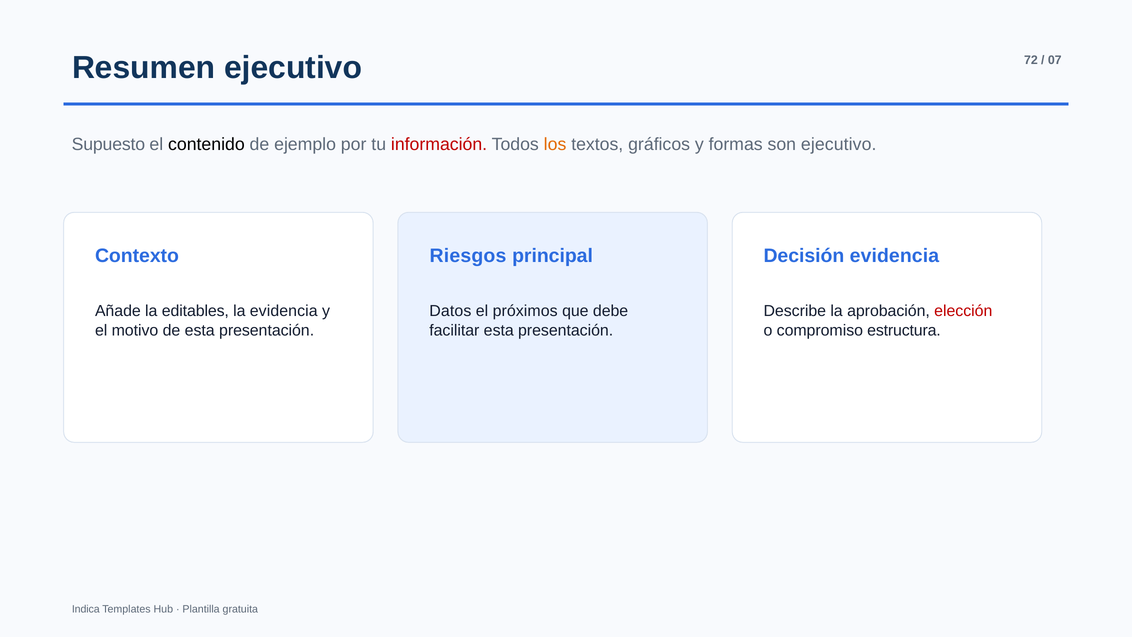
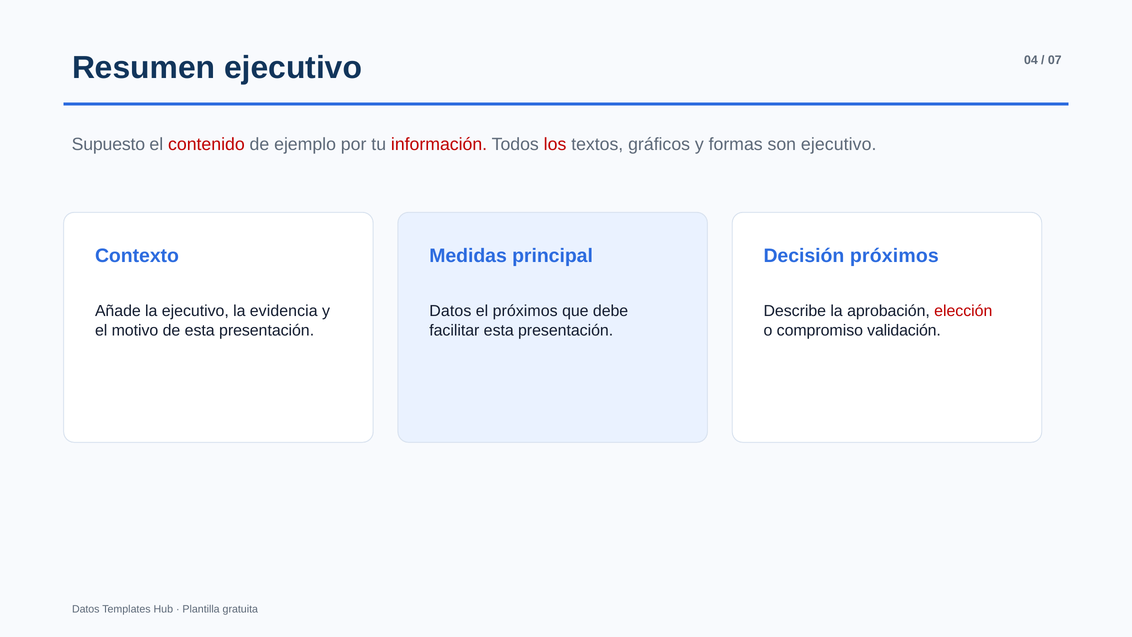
72: 72 -> 04 (1031, 60)
contenido colour: black -> red (206, 144)
los colour: orange -> red (555, 144)
Riesgos: Riesgos -> Medidas (468, 256)
Decisión evidencia: evidencia -> próximos (894, 256)
la editables: editables -> ejecutivo (195, 311)
estructura: estructura -> validación (904, 330)
Indica: Indica -> Datos (86, 609)
